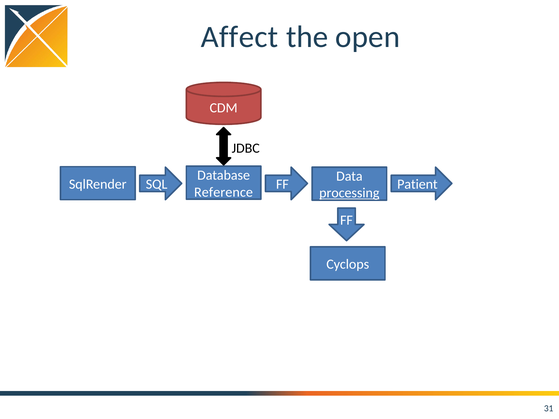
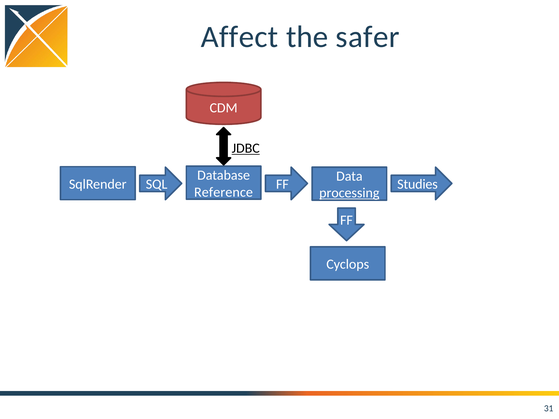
open: open -> safer (368, 37)
JDBC underline: none -> present (246, 148)
Patient: Patient -> Studies (417, 184)
